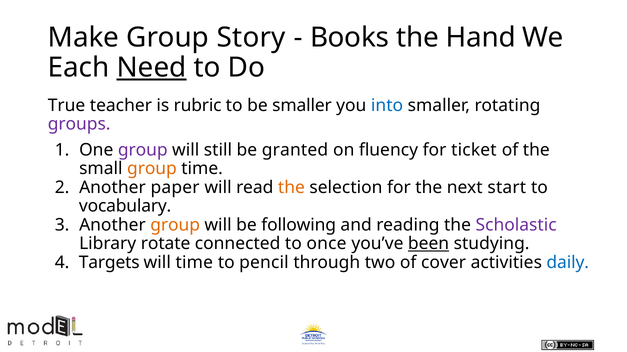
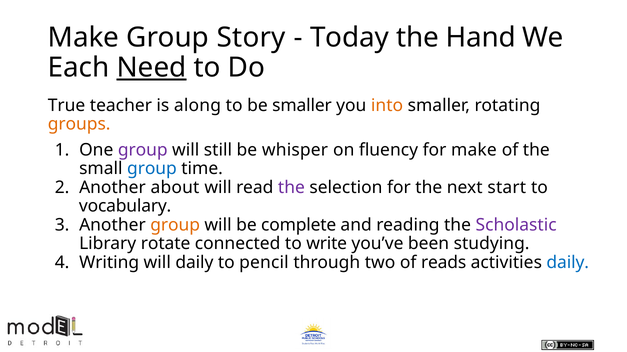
Books: Books -> Today (349, 38)
rubric: rubric -> along (197, 106)
into colour: blue -> orange (387, 106)
groups colour: purple -> orange (79, 124)
granted: granted -> whisper (295, 150)
for ticket: ticket -> make (474, 150)
group colour: orange -> blue (152, 169)
paper: paper -> about (175, 188)
the colour: orange -> purple (291, 188)
following: following -> complete (299, 225)
once: once -> write (327, 244)
been underline: present -> none (429, 244)
Targets: Targets -> Writing (109, 263)
will time: time -> daily (194, 263)
cover: cover -> reads (444, 263)
